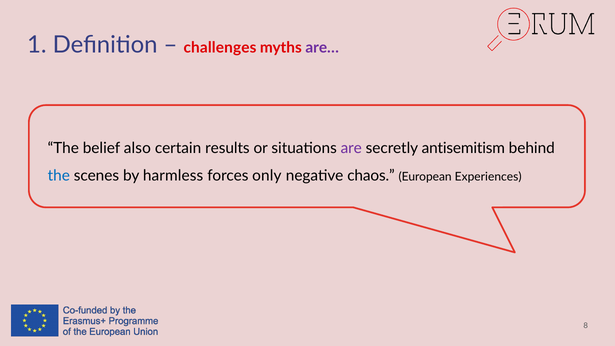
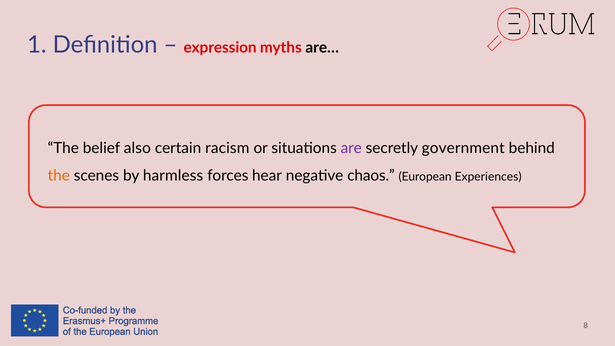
challenges: challenges -> expression (220, 48)
are… colour: purple -> black (322, 48)
results: results -> racism (227, 148)
antisemitism: antisemitism -> government (463, 148)
the colour: blue -> orange (59, 176)
only: only -> hear (267, 176)
